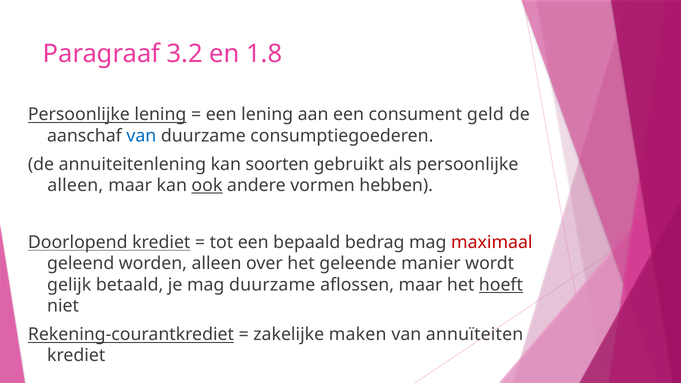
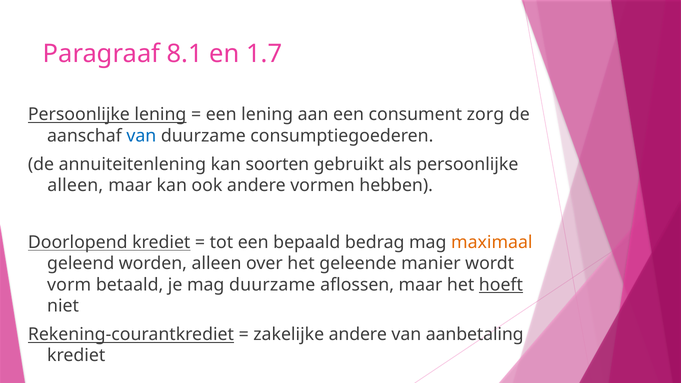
3.2: 3.2 -> 8.1 (185, 54)
1.8: 1.8 -> 1.7 (264, 54)
geld: geld -> zorg (485, 115)
ook underline: present -> none (207, 185)
maximaal colour: red -> orange (492, 242)
gelijk: gelijk -> vorm (69, 285)
zakelijke maken: maken -> andere (358, 334)
annuïteiten: annuïteiten -> aanbetaling (475, 334)
